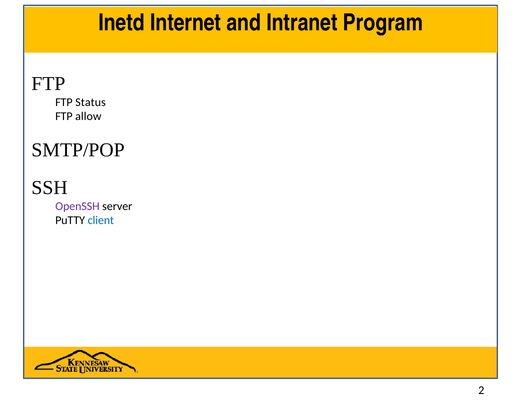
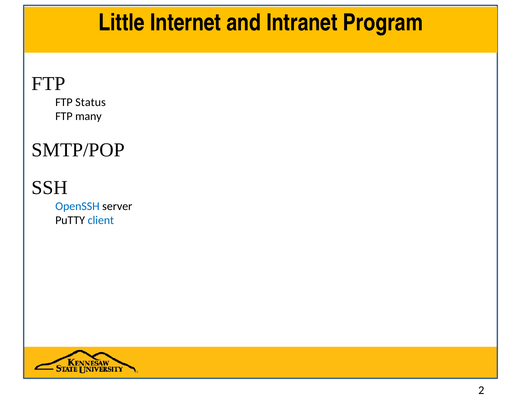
Inetd: Inetd -> Little (122, 23)
allow: allow -> many (88, 116)
OpenSSH colour: purple -> blue (77, 206)
